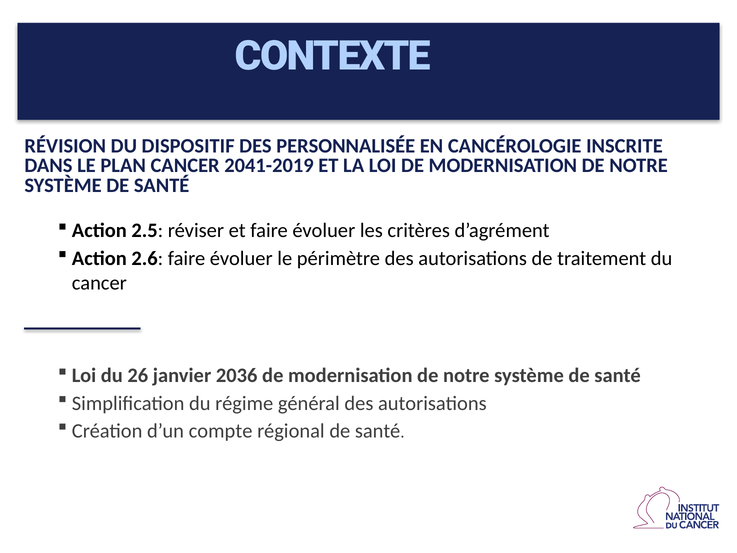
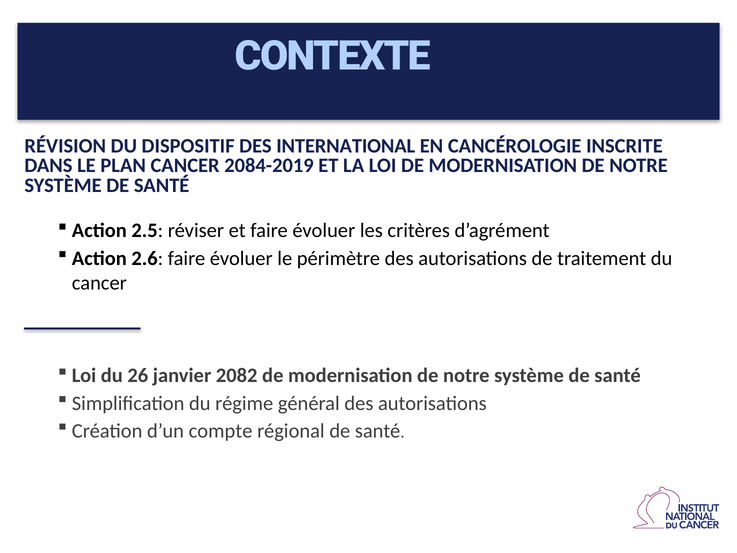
PERSONNALISÉE: PERSONNALISÉE -> INTERNATIONAL (346, 146)
2041-2019: 2041-2019 -> 2084-2019 (269, 166)
2036: 2036 -> 2082 (237, 375)
